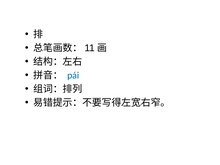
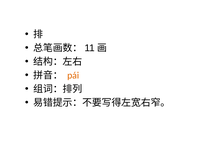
pái colour: blue -> orange (73, 75)
